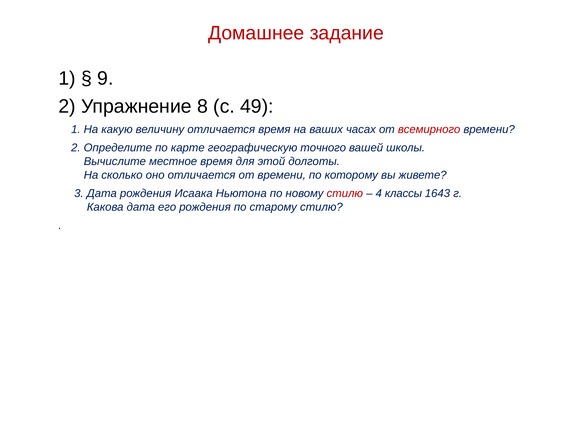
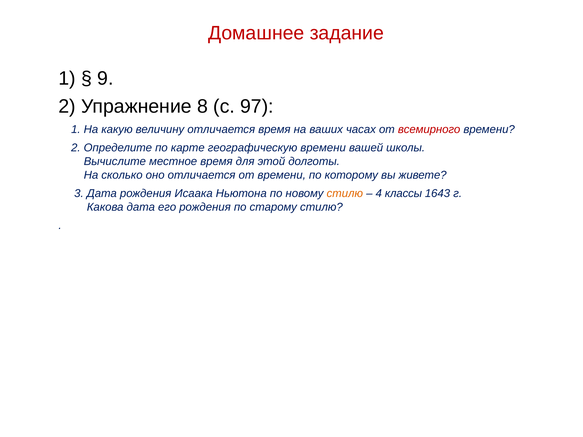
49: 49 -> 97 (257, 107)
географическую точного: точного -> времени (323, 148)
стилю colour: red -> orange (345, 194)
